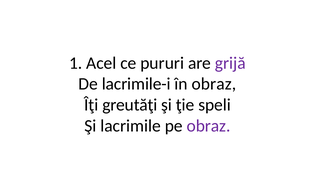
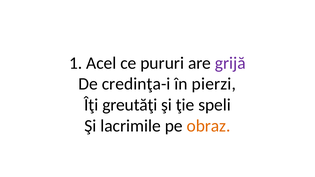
lacrimile-i: lacrimile-i -> credinţa-i (136, 84)
în obraz: obraz -> pierzi (214, 84)
obraz colour: purple -> orange (209, 126)
